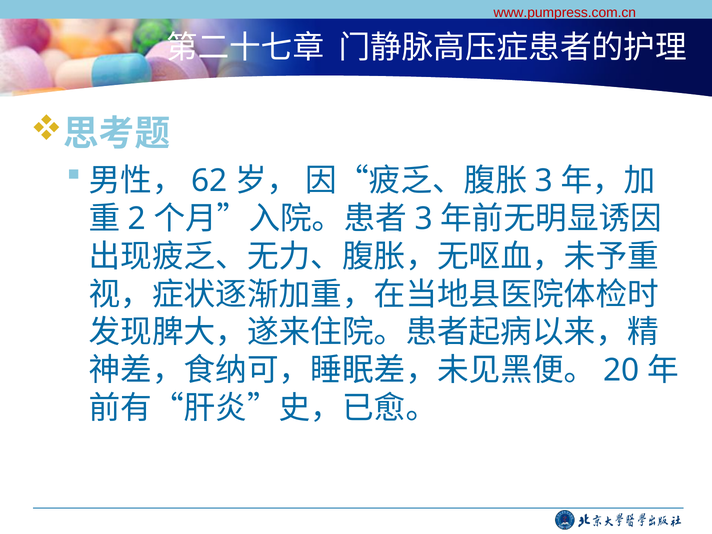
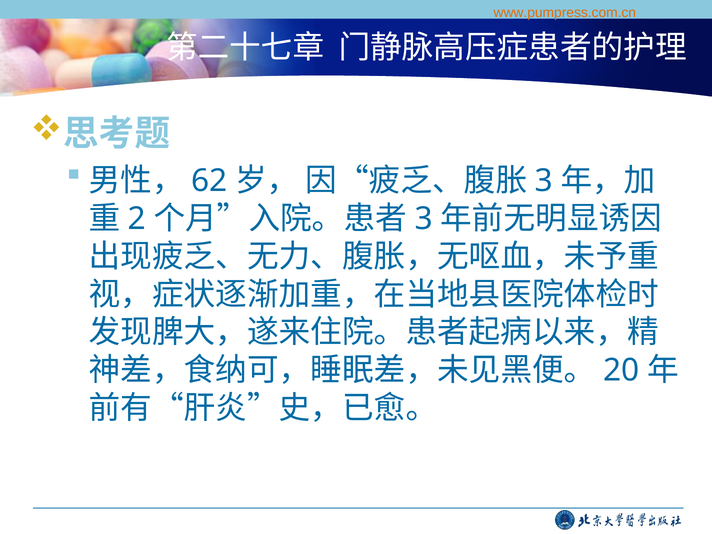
www.pumpress.com.cn colour: red -> orange (565, 13)
